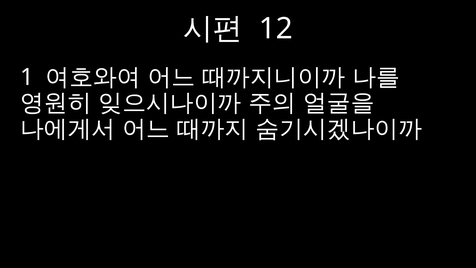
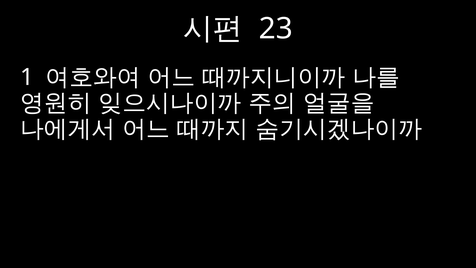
12: 12 -> 23 (276, 29)
